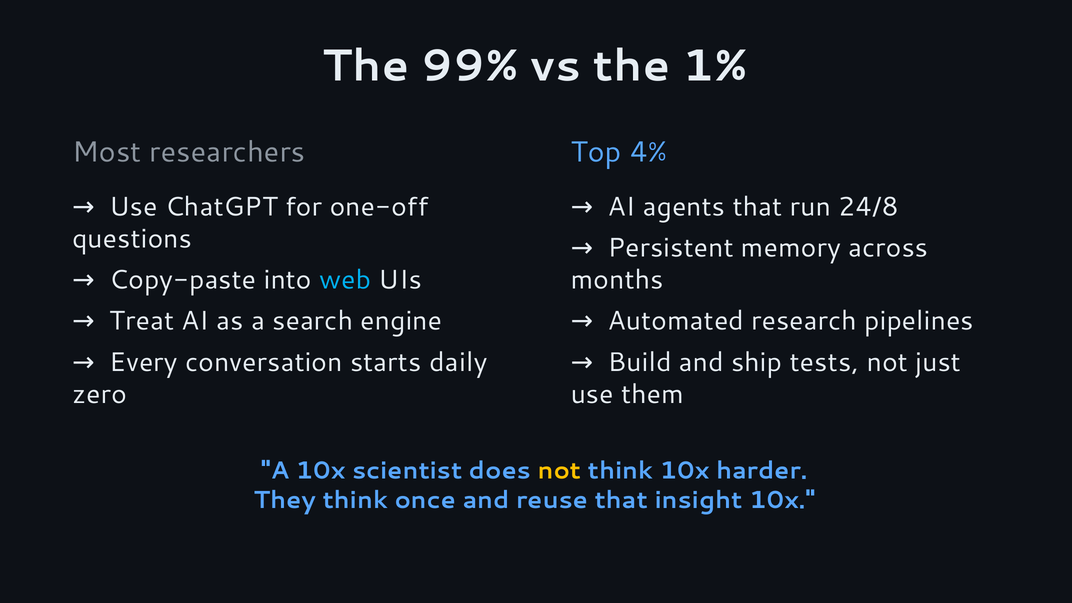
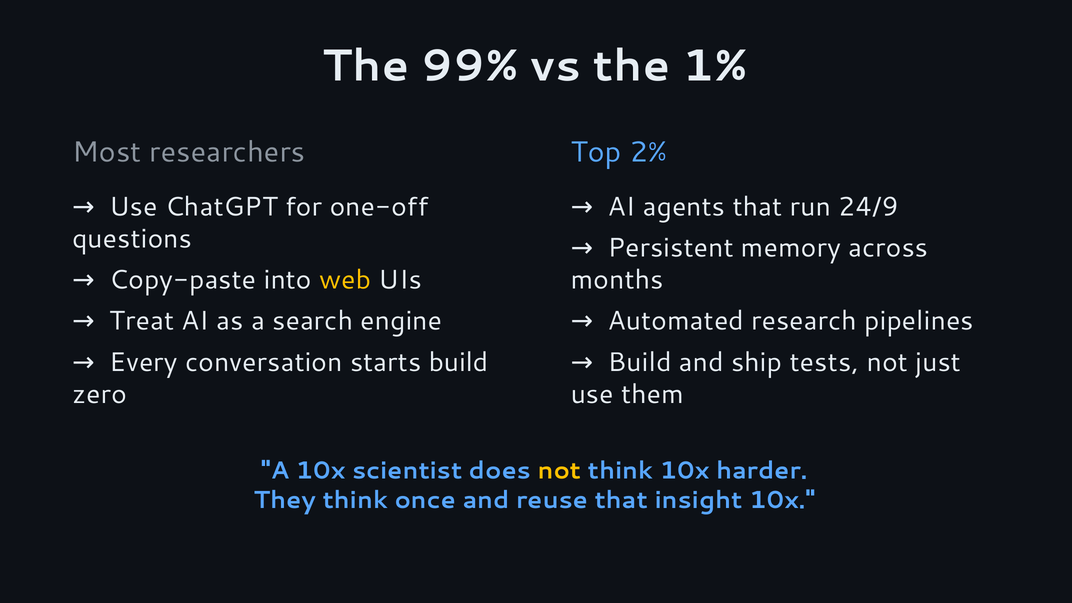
4%: 4% -> 2% (648, 152)
24/8: 24/8 -> 24/9 (868, 207)
web colour: light blue -> yellow (345, 280)
starts daily: daily -> build (459, 362)
